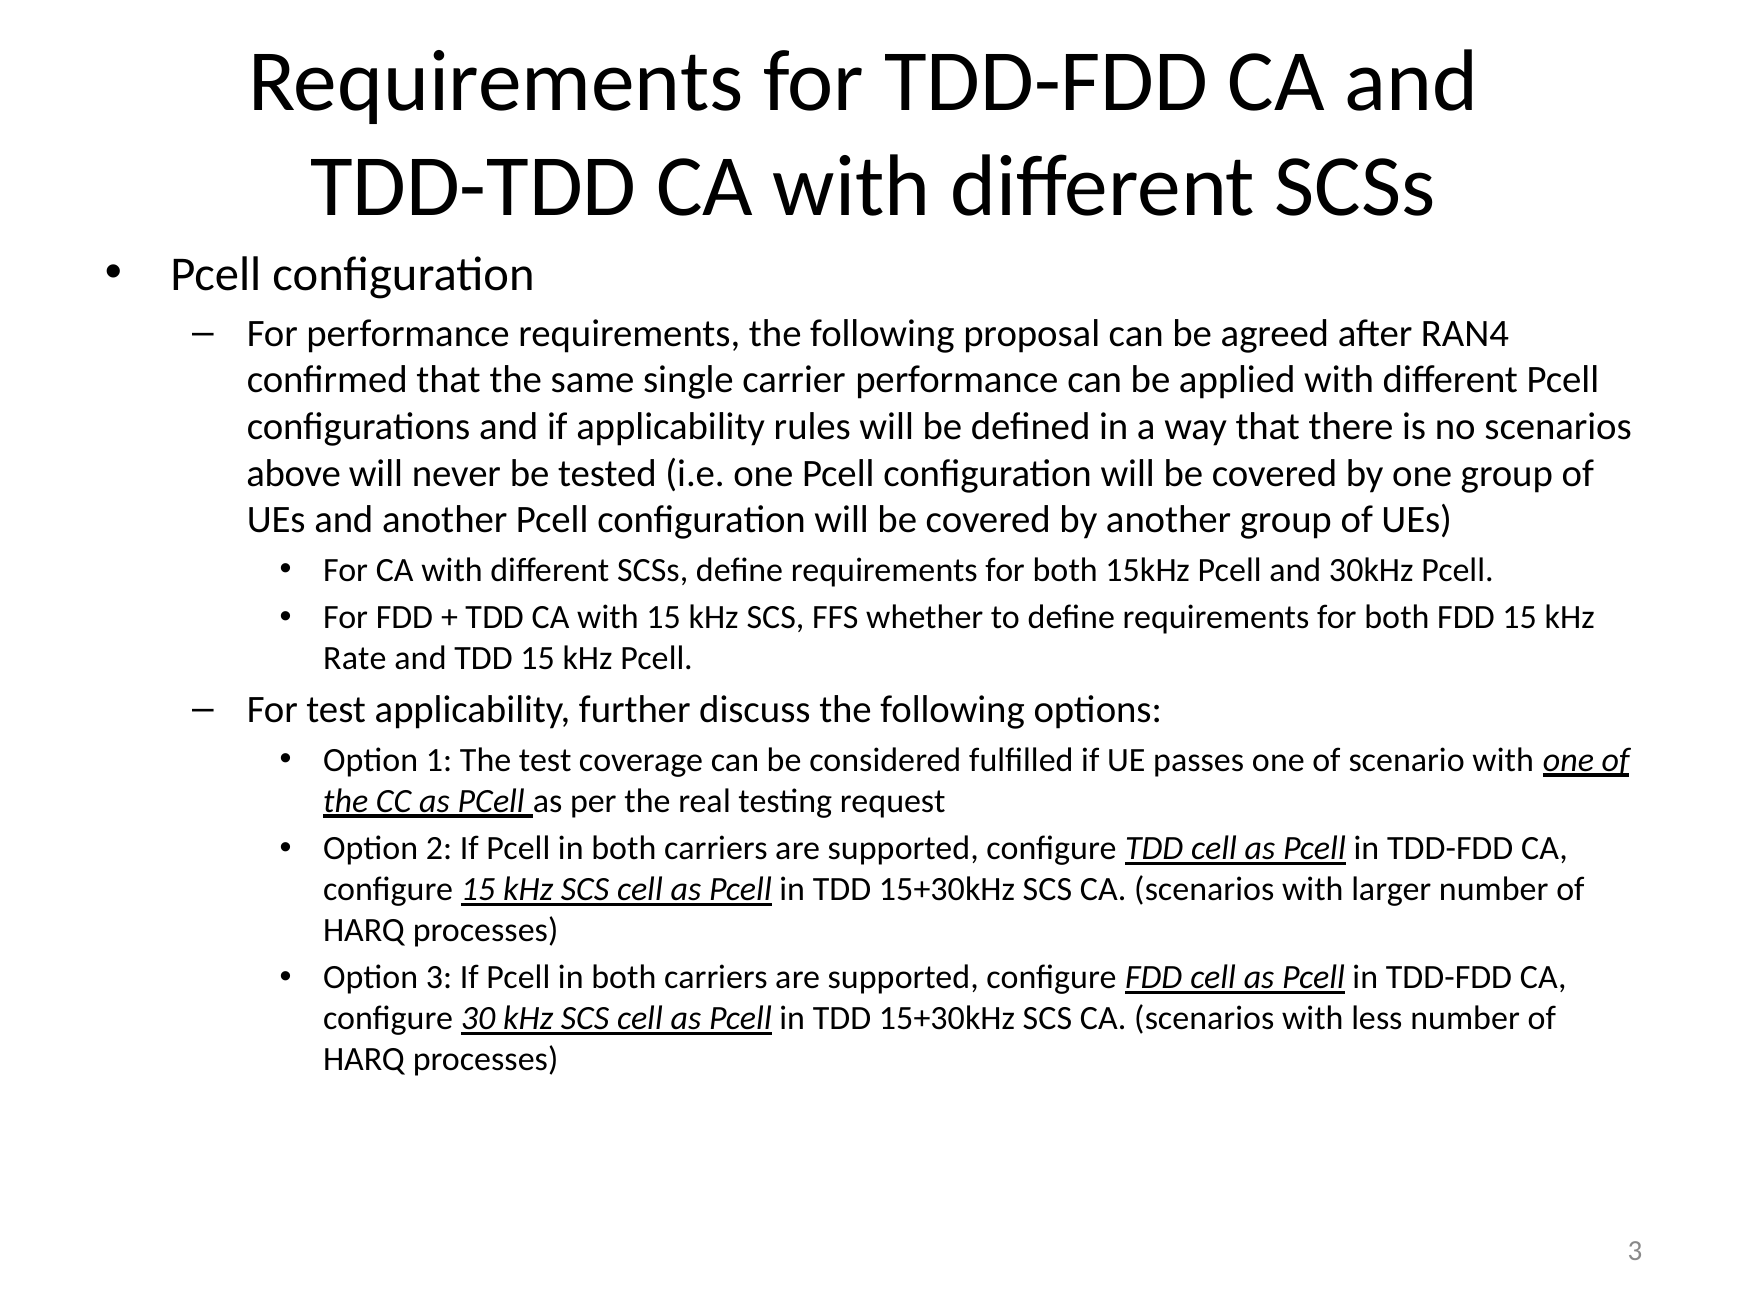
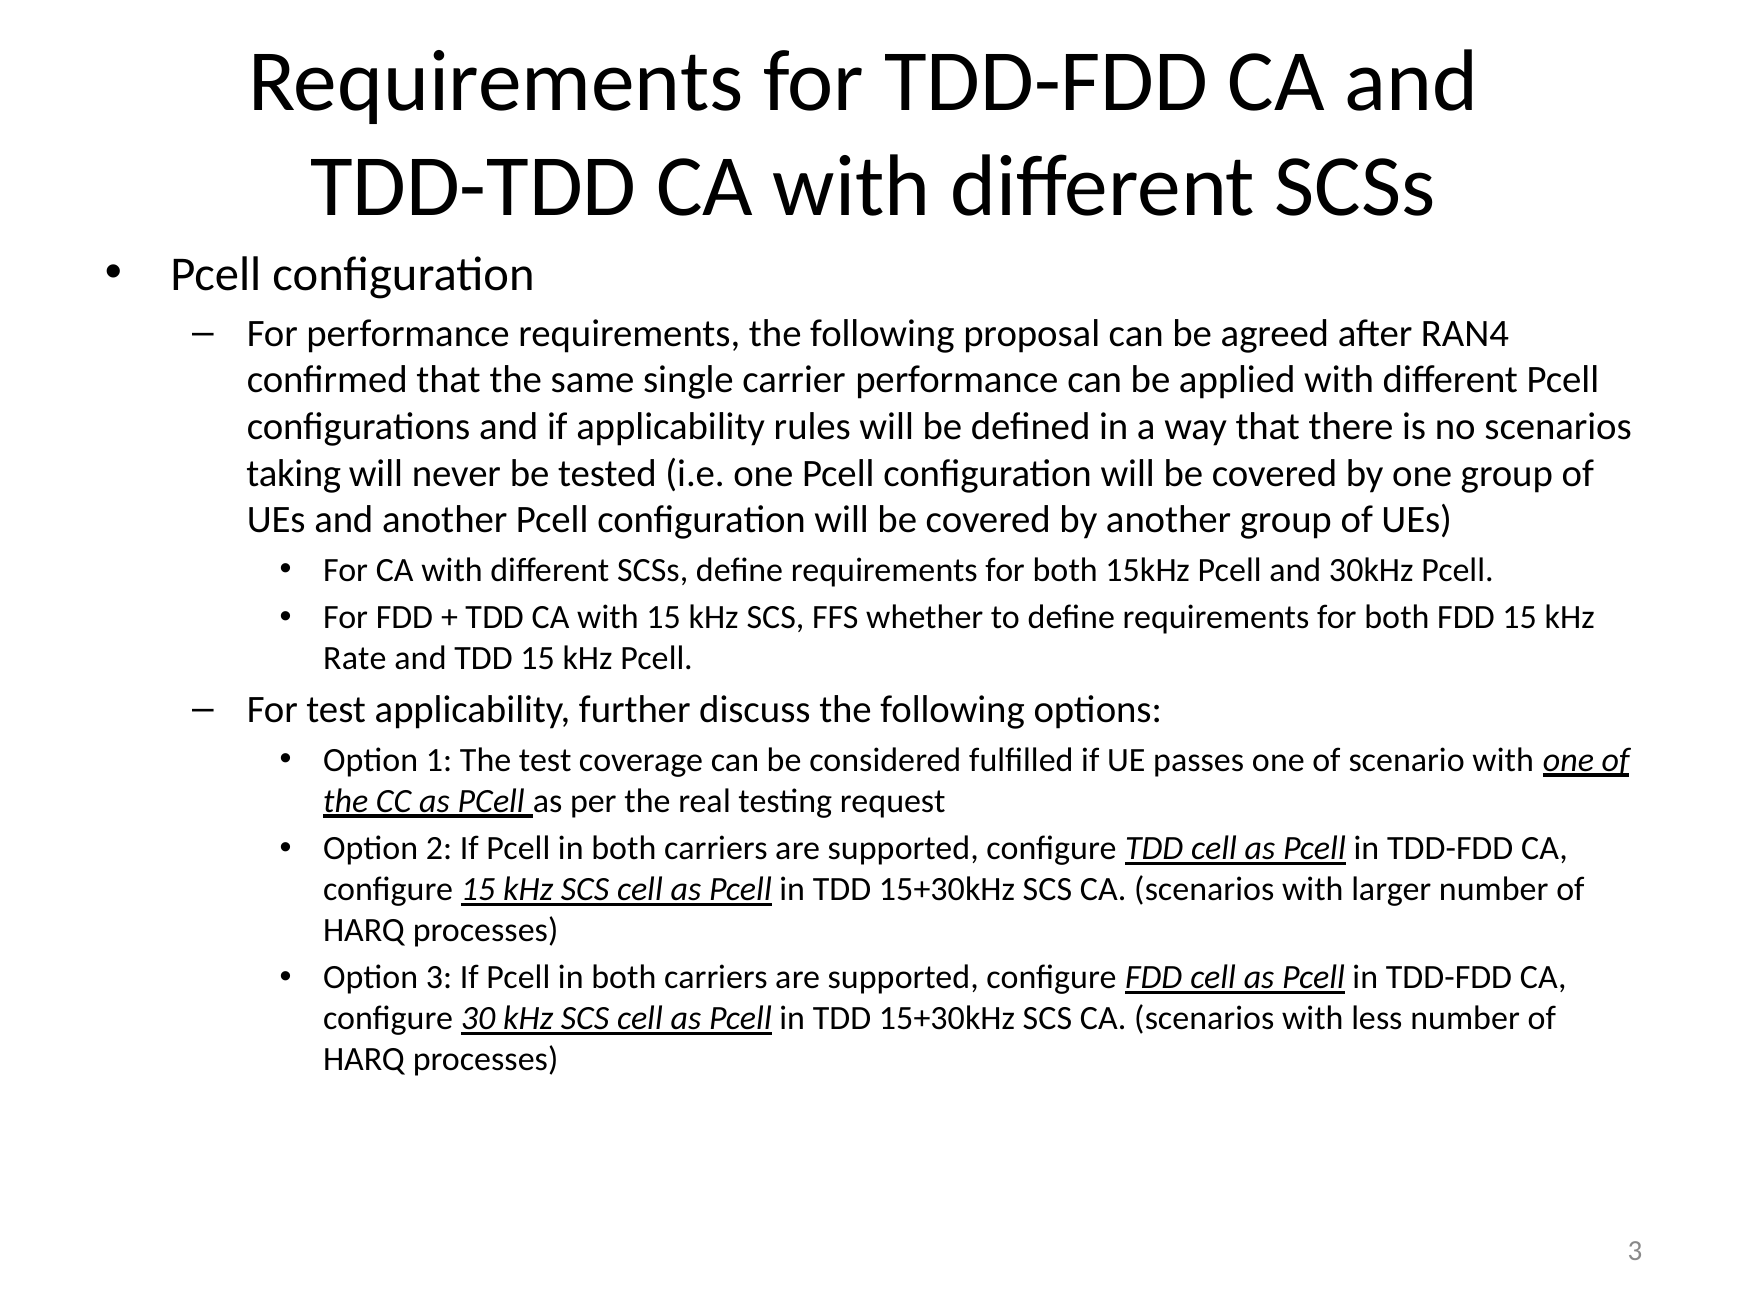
above: above -> taking (294, 473)
